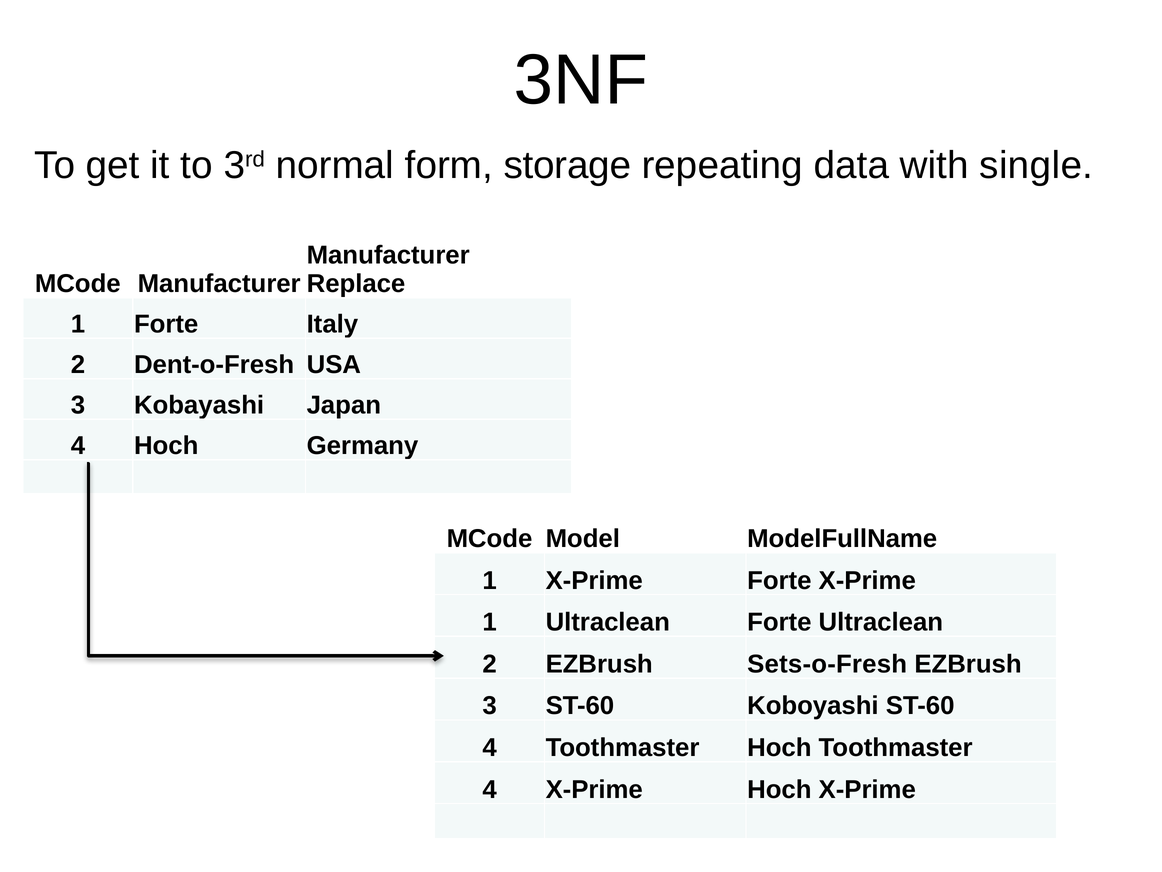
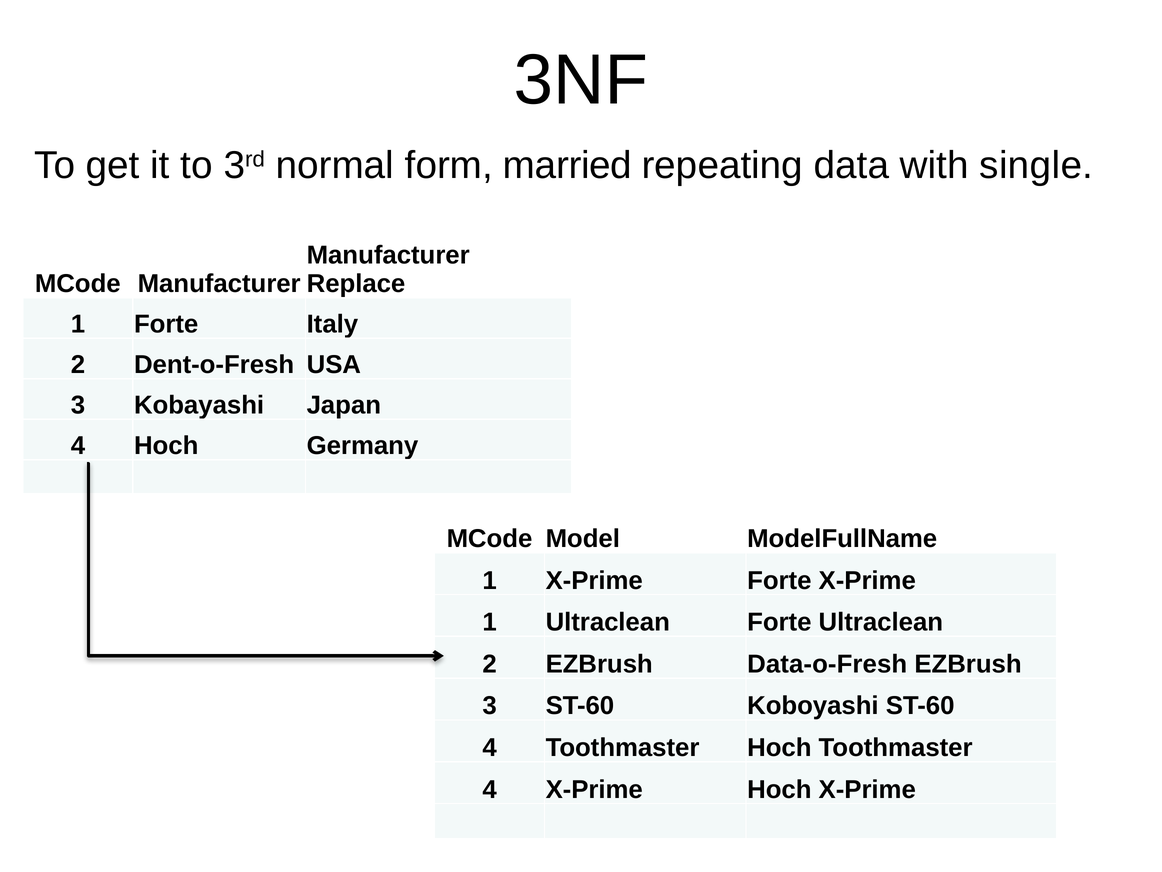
storage: storage -> married (567, 165)
Sets-o-Fresh: Sets-o-Fresh -> Data-o-Fresh (827, 664)
